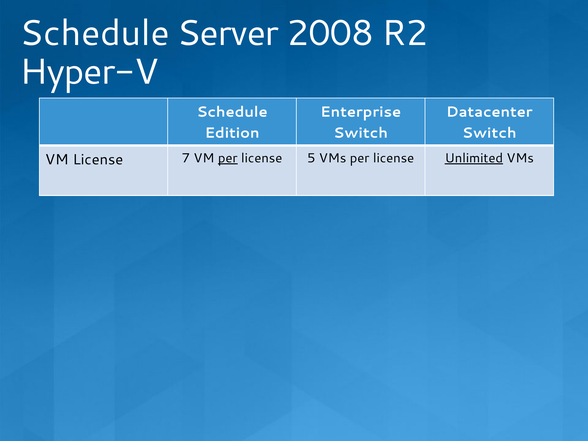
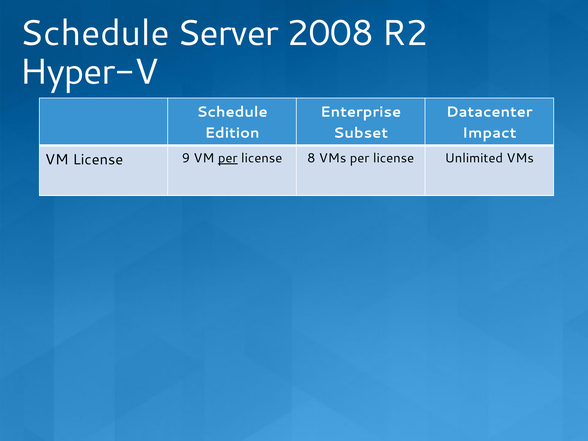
Switch: Switch -> Subset (361, 133)
Switch: Switch -> Impact (489, 133)
7: 7 -> 9 (186, 158)
5: 5 -> 8 (311, 158)
Unlimited underline: present -> none (474, 158)
